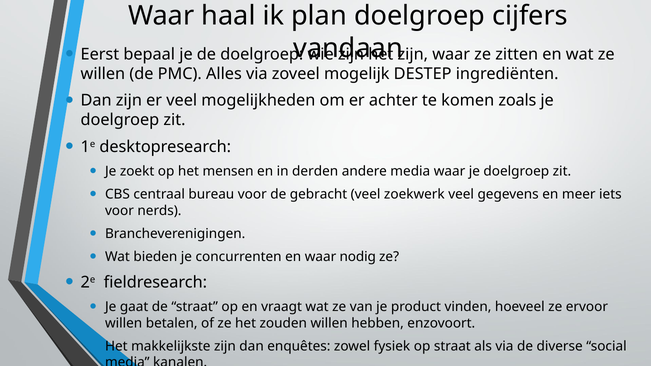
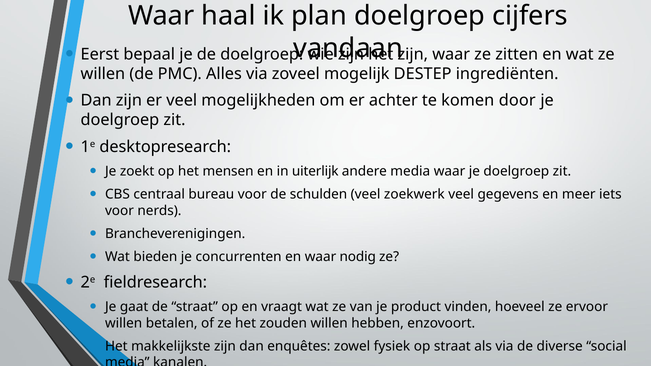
zoals: zoals -> door (517, 101)
derden: derden -> uiterlijk (315, 172)
gebracht: gebracht -> schulden (319, 195)
